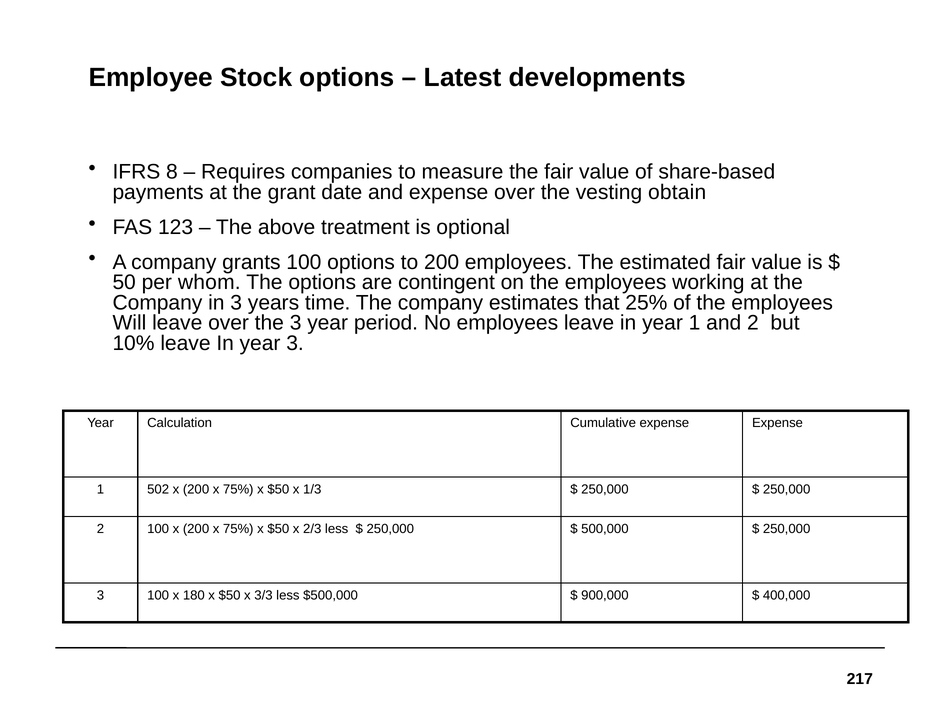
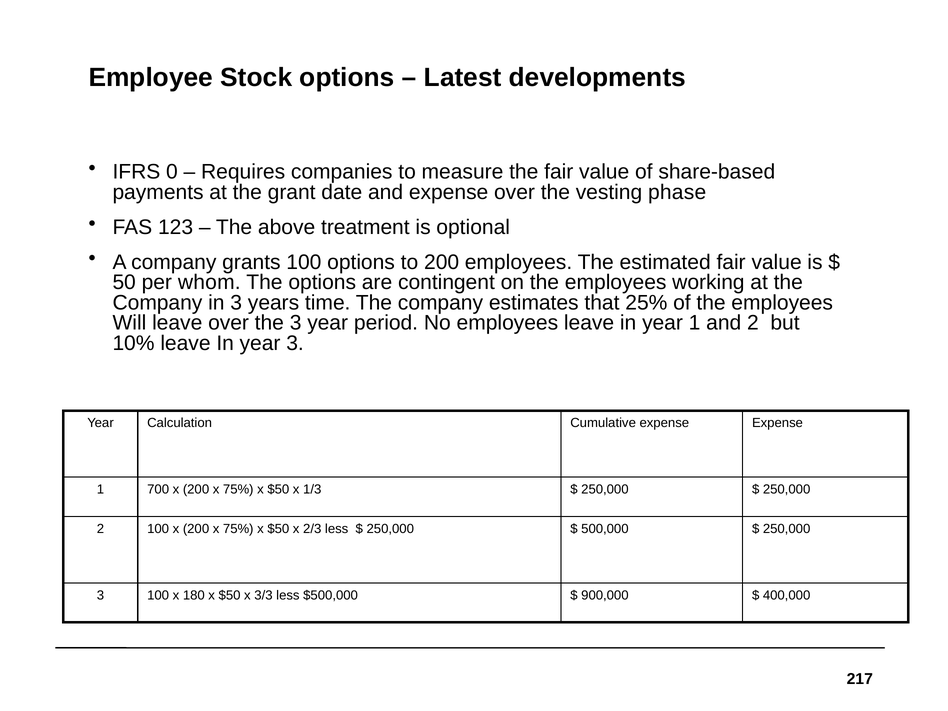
8: 8 -> 0 (172, 172)
obtain: obtain -> phase (677, 192)
502: 502 -> 700 (158, 489)
